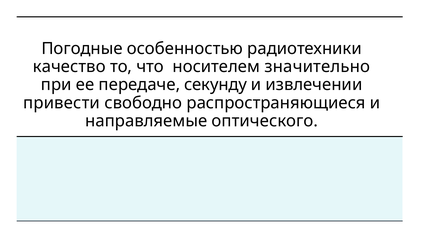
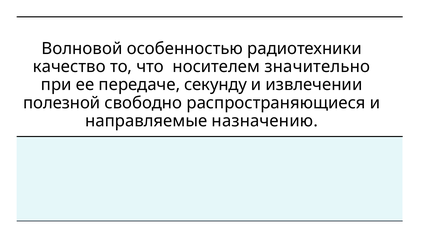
Погодные: Погодные -> Волновой (82, 48)
привести: привести -> полезной (62, 103)
оптического: оптического -> назначению (265, 121)
